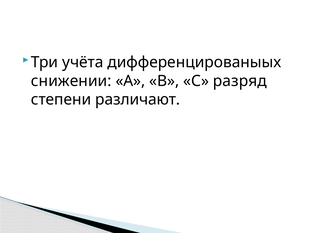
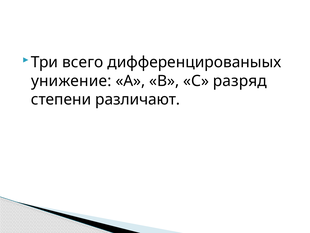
учёта: учёта -> всего (83, 62)
снижении: снижении -> унижение (71, 81)
